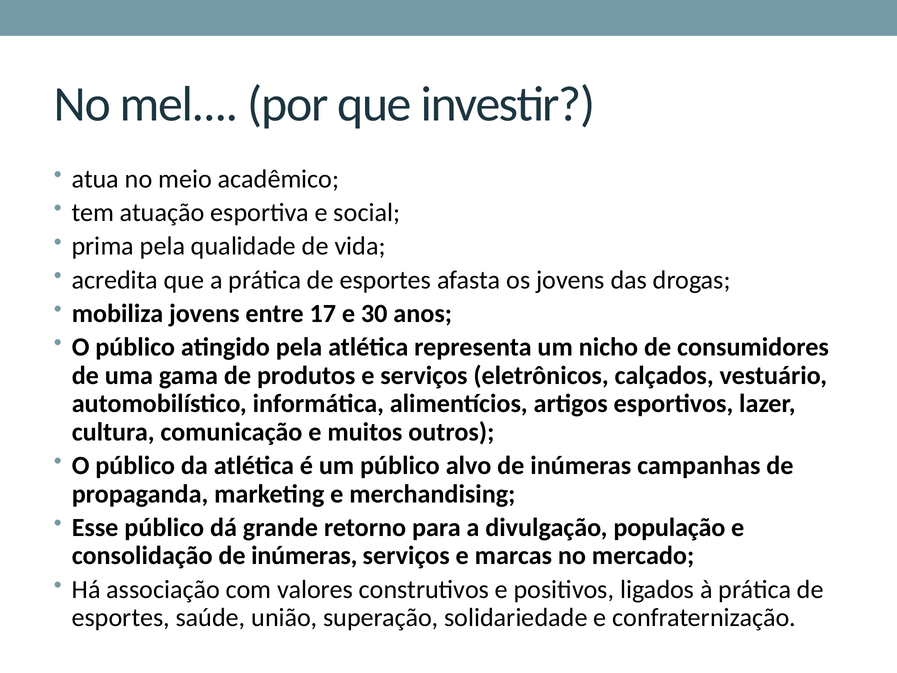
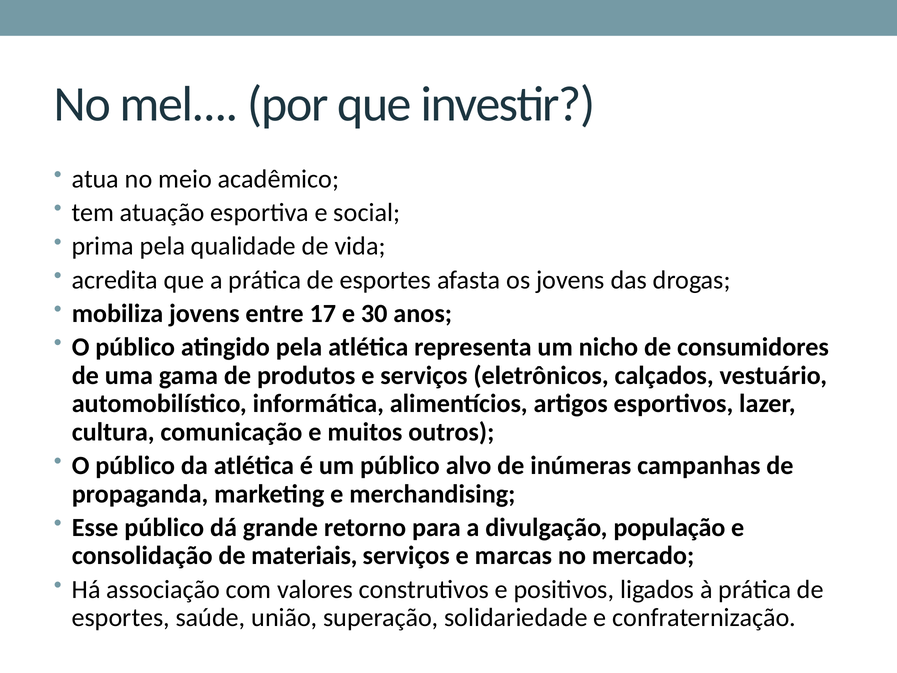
consolidação de inúmeras: inúmeras -> materiais (304, 556)
